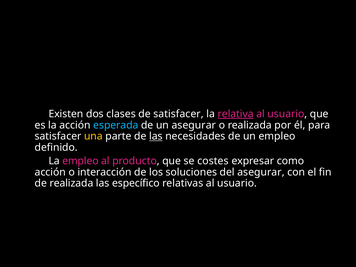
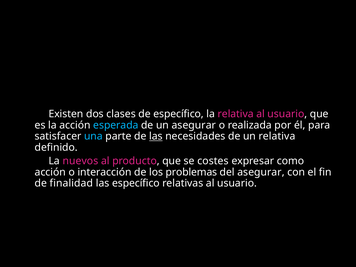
de satisfacer: satisfacer -> específico (179, 114)
relativa underline: present -> none (236, 114)
una colour: yellow -> light blue (93, 136)
un empleo: empleo -> relativa (277, 136)
La empleo: empleo -> nuevos (80, 161)
soluciones: soluciones -> problemas (191, 172)
de realizada: realizada -> finalidad (71, 183)
